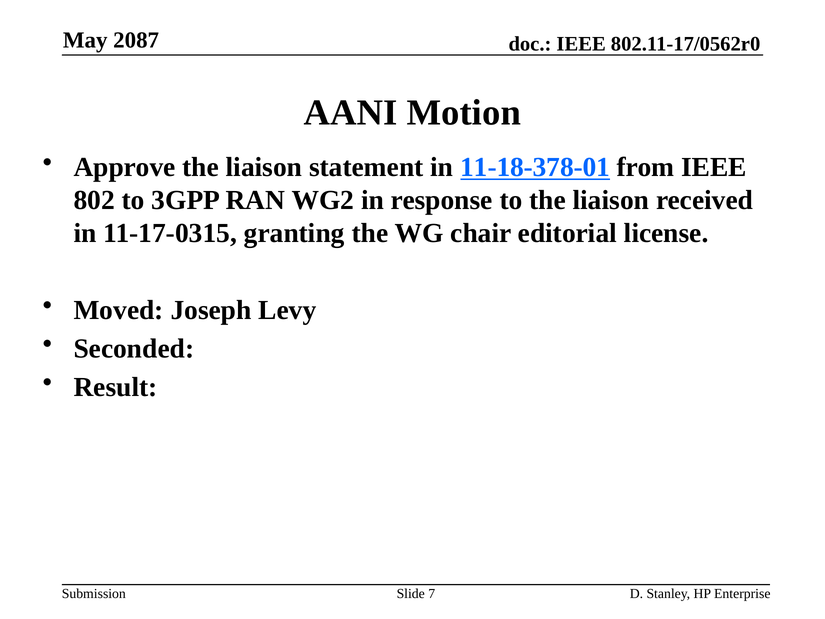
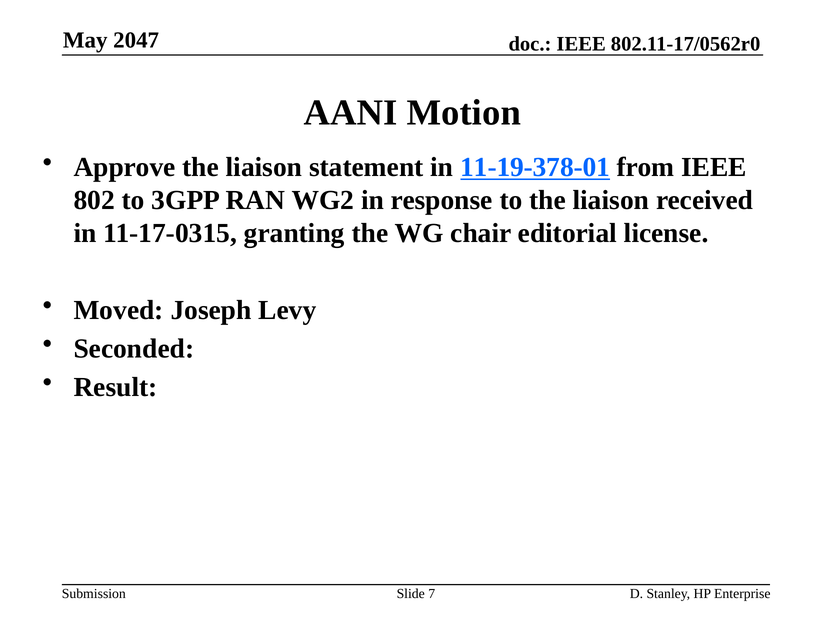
2087: 2087 -> 2047 (136, 40)
11-18-378-01: 11-18-378-01 -> 11-19-378-01 (535, 167)
